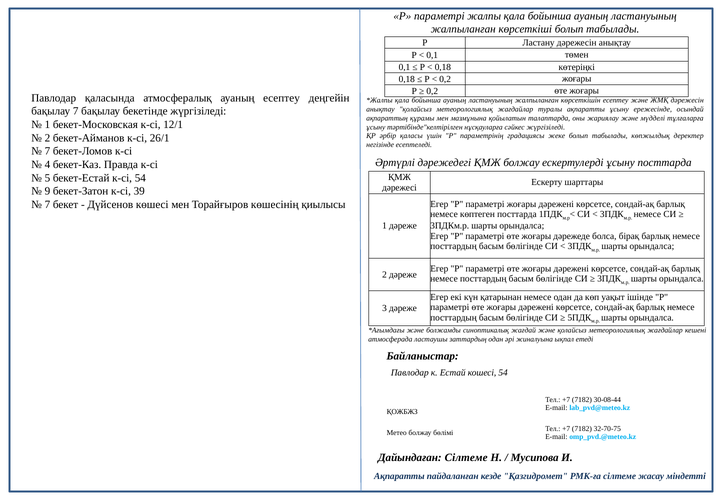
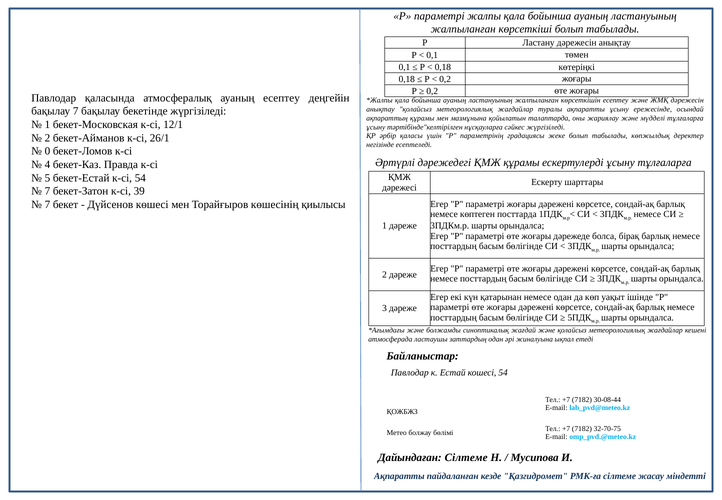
7: 7 -> 0 (47, 151)
ҚМЖ болжау: болжау -> құрамы (521, 162)
ұсыну посттарда: посттарда -> тұлғаларға (665, 162)
9: 9 -> 7 (47, 191)
